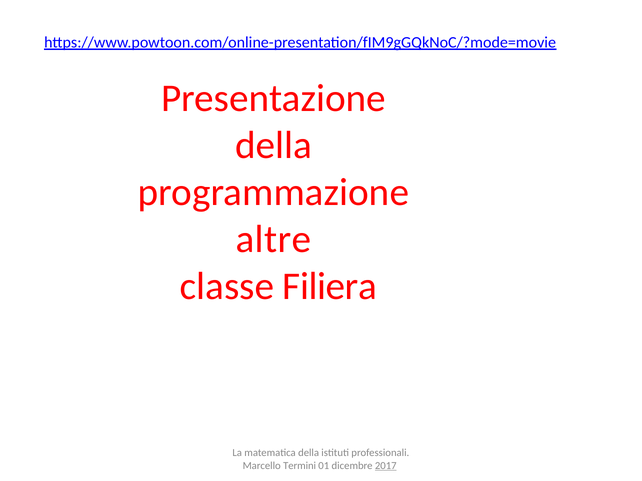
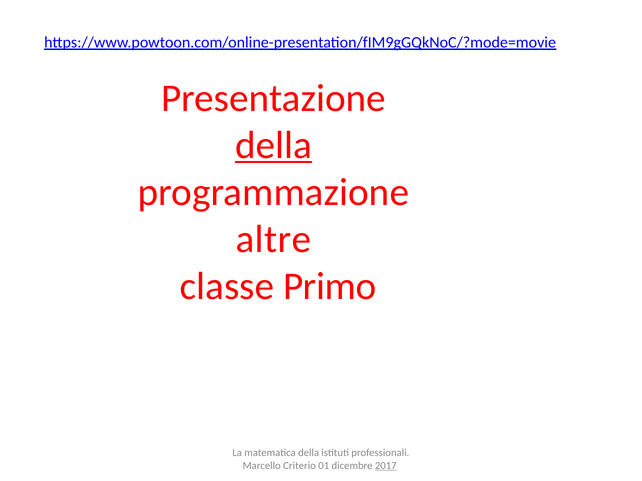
della underline: none -> present (274, 145)
Filiera: Filiera -> Primo (330, 287)
Termini: Termini -> Criterio (300, 466)
